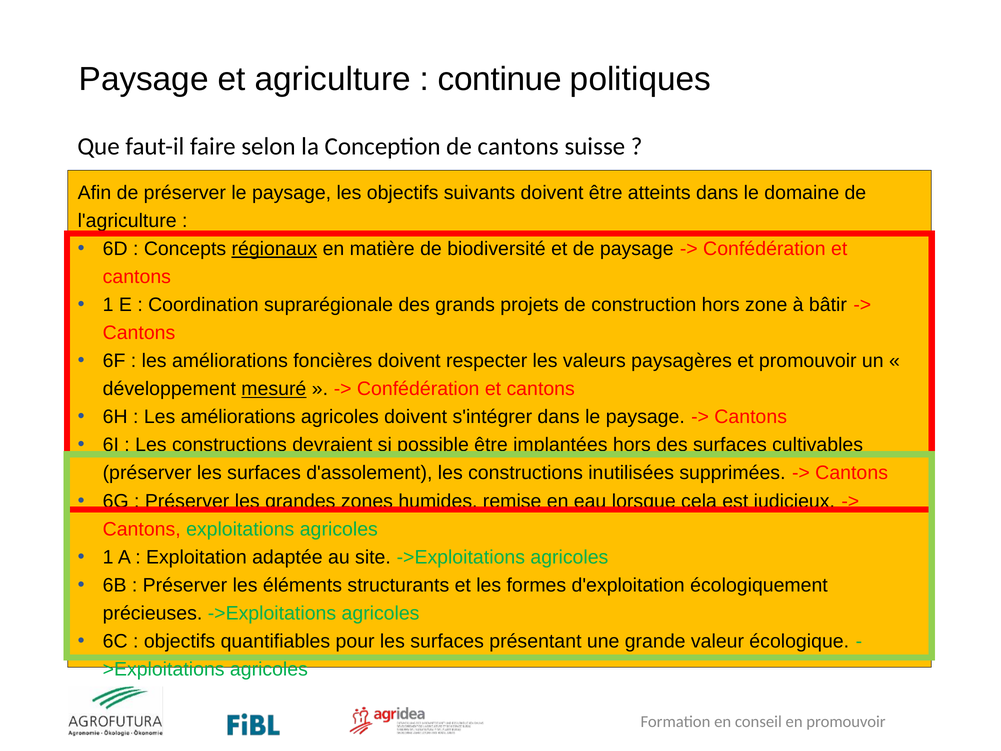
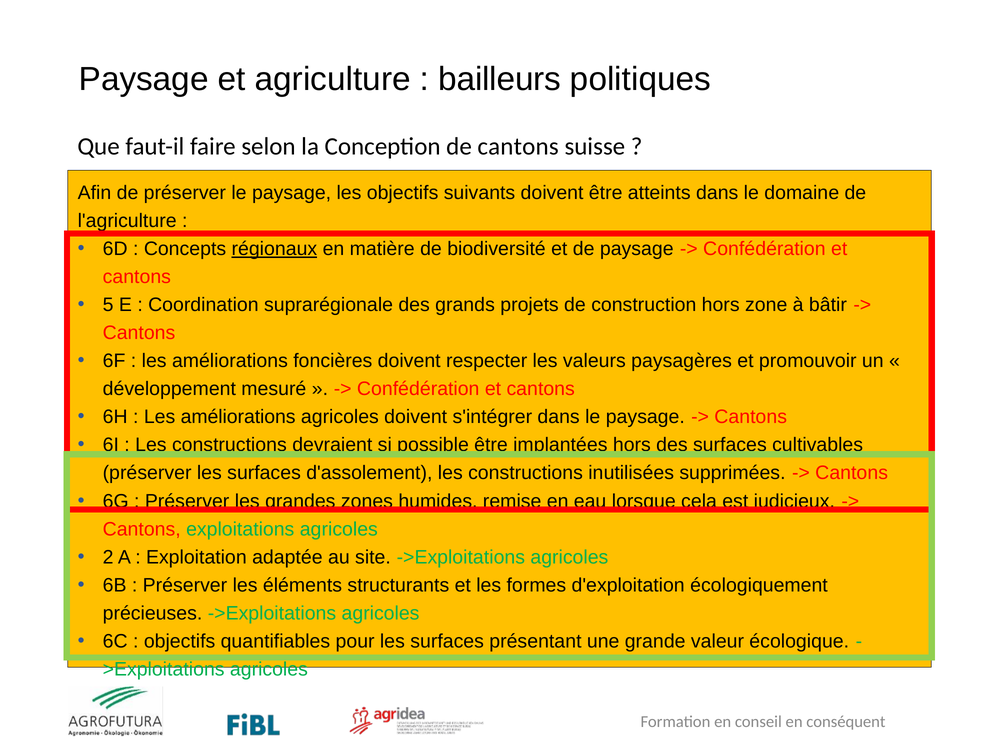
continue: continue -> bailleurs (500, 79)
1: 1 -> 5 (108, 305)
mesuré underline: present -> none (274, 389)
1: 1 -> 2 (108, 557)
en promouvoir: promouvoir -> conséquent (846, 721)
